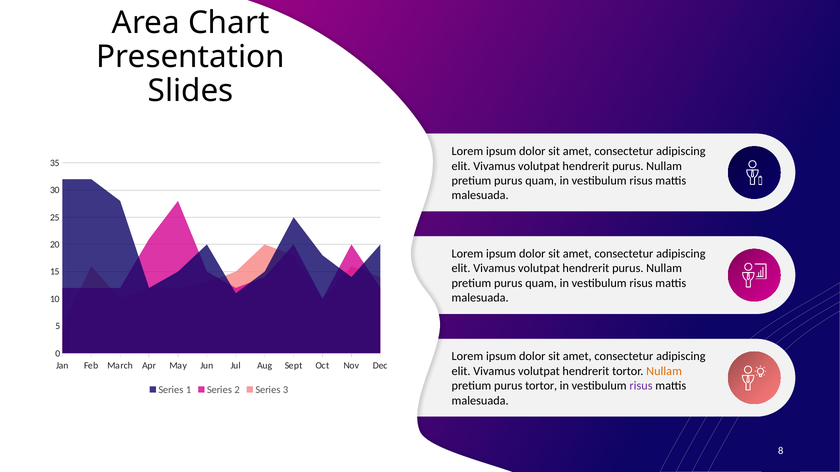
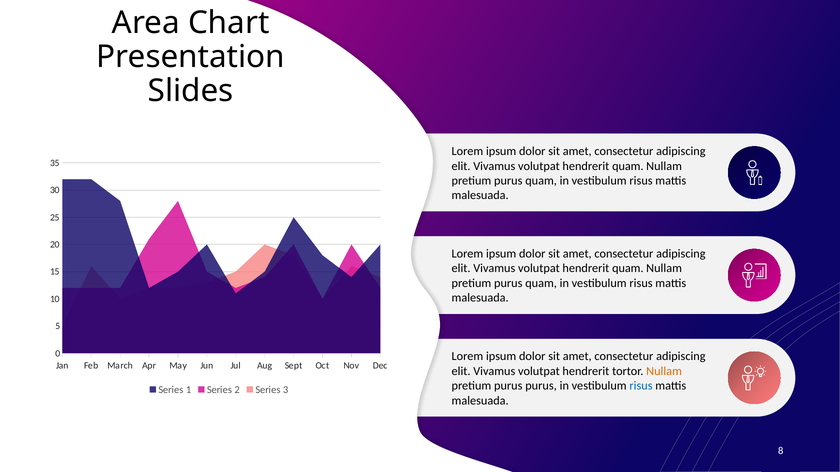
purus: purus -> quam (628, 166)
purus: purus -> quam (628, 269)
tortor: tortor -> purus (541, 386)
risus colour: purple -> blue (641, 386)
